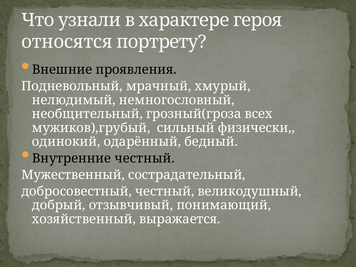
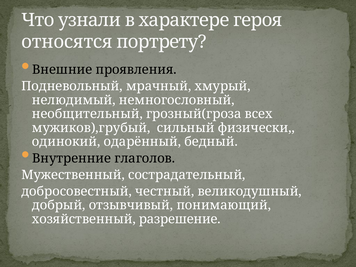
Внутренние честный: честный -> глаголов (145, 158)
выражается: выражается -> разрешение (180, 219)
